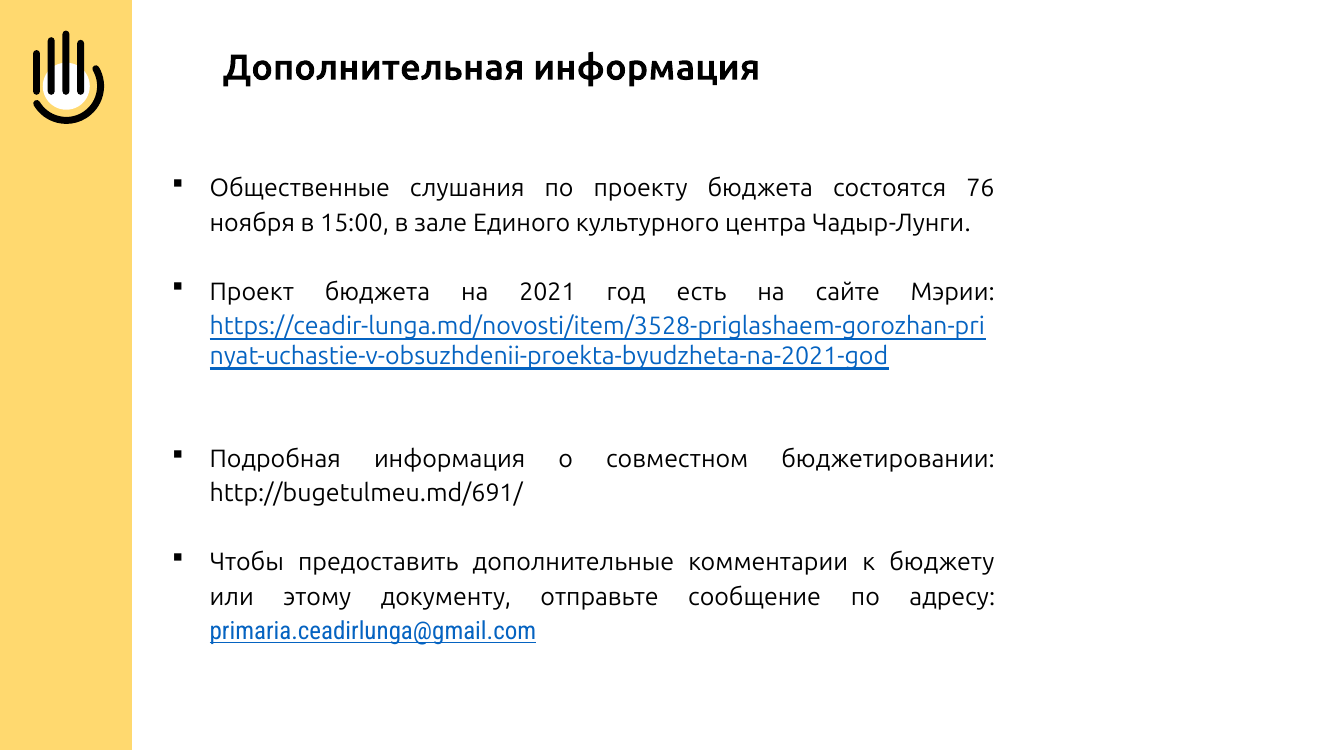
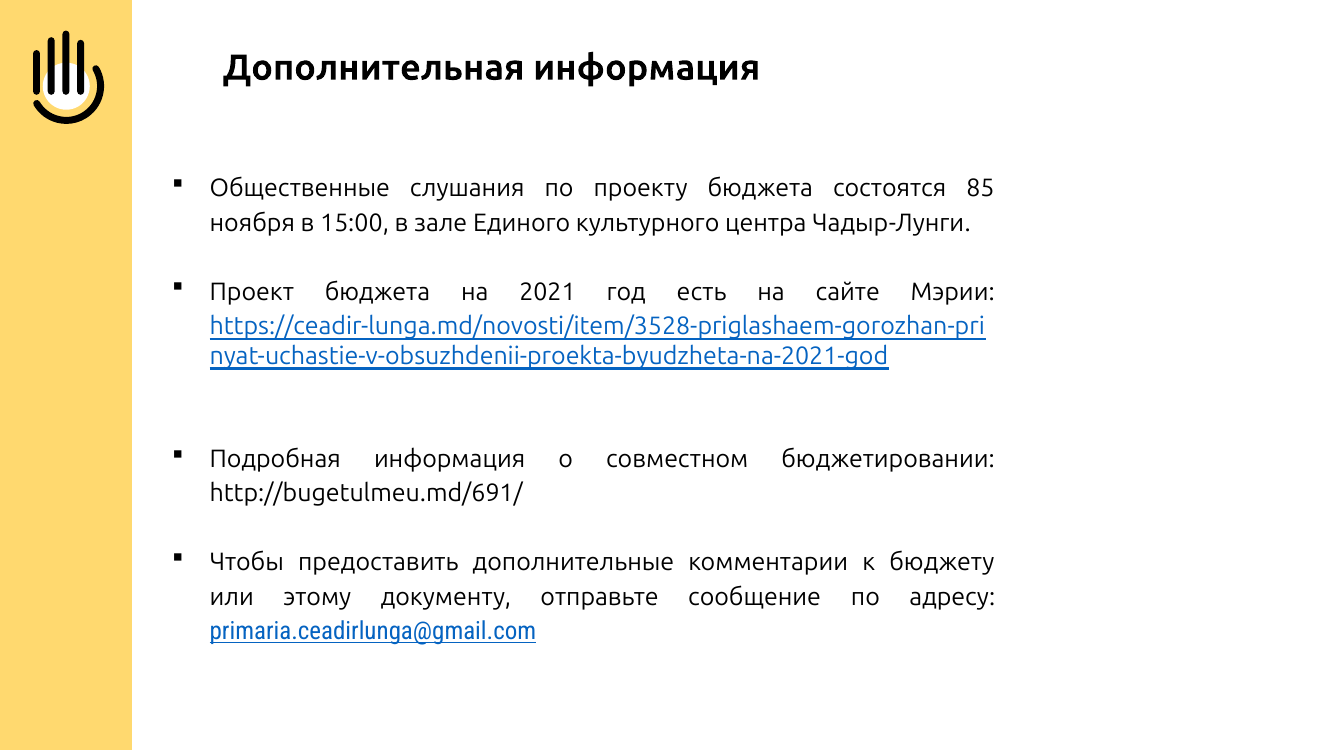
76: 76 -> 85 (980, 188)
